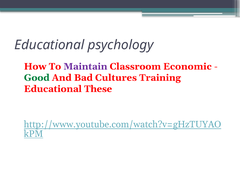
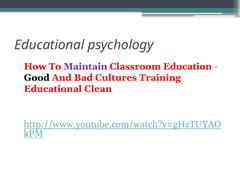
Economic: Economic -> Education (188, 66)
Good colour: green -> black (37, 78)
These: These -> Clean (98, 89)
